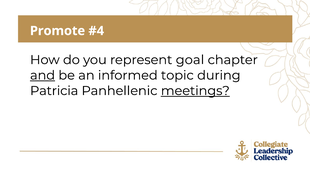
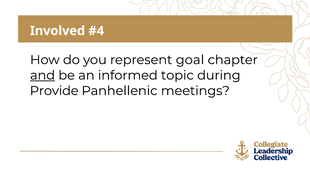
Promote: Promote -> Involved (58, 31)
Patricia: Patricia -> Provide (54, 91)
meetings underline: present -> none (195, 91)
